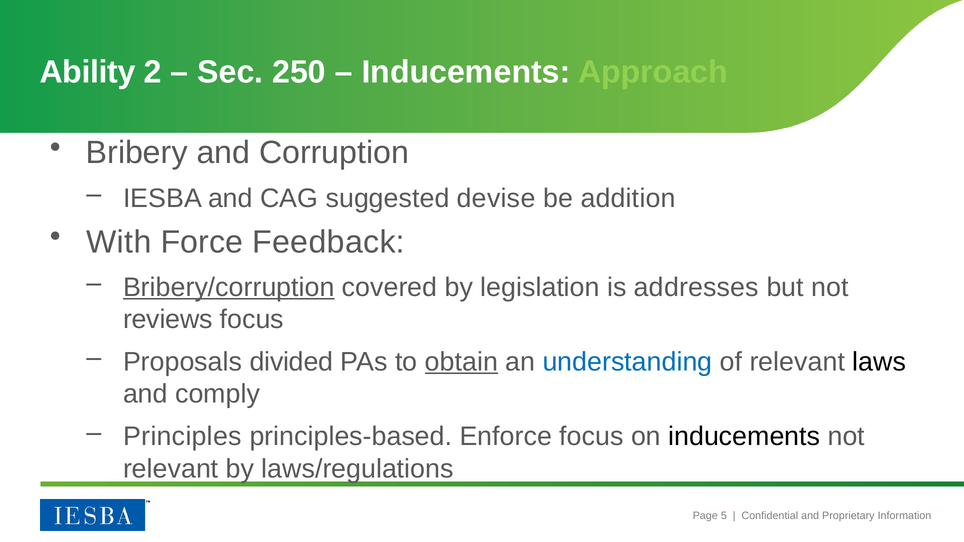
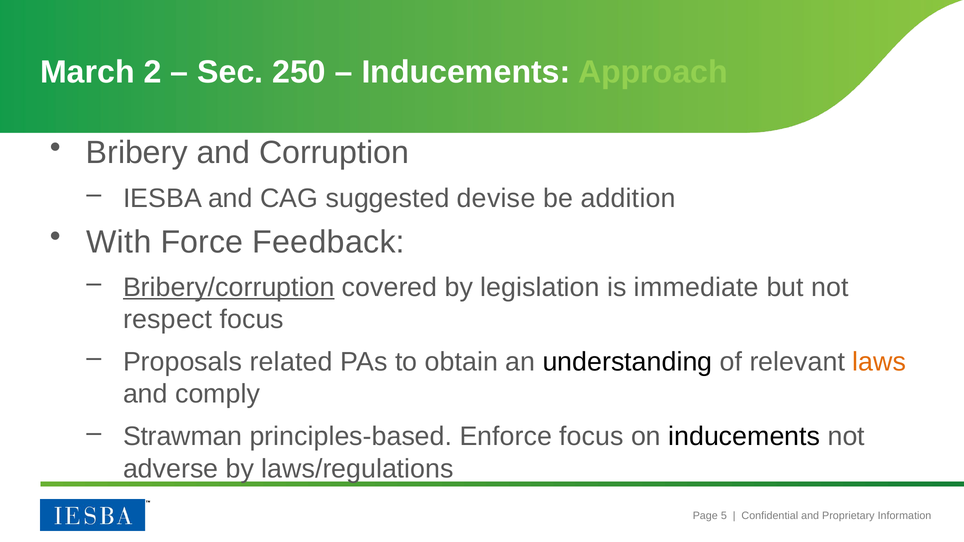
Ability: Ability -> March (87, 72)
addresses: addresses -> immediate (696, 287)
reviews: reviews -> respect (168, 320)
divided: divided -> related (291, 362)
obtain underline: present -> none (461, 362)
understanding colour: blue -> black (627, 362)
laws colour: black -> orange (879, 362)
Principles: Principles -> Strawman (183, 437)
relevant: relevant -> adverse (171, 469)
